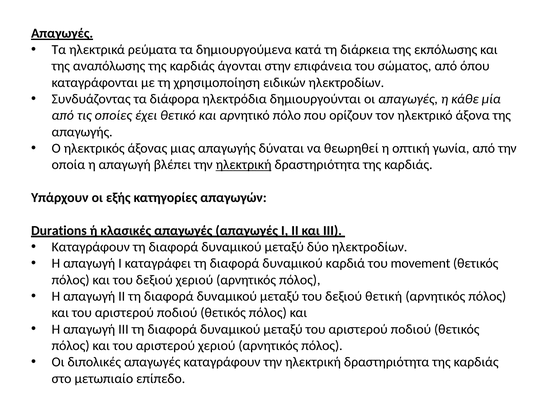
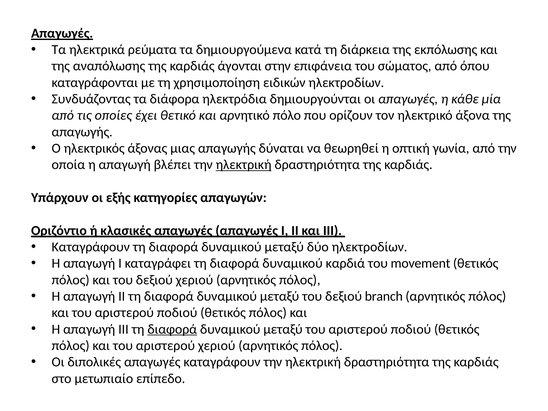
Durations: Durations -> Οριζόντιο (59, 231)
θετική: θετική -> branch (384, 296)
διαφορά underline: none -> present (172, 329)
